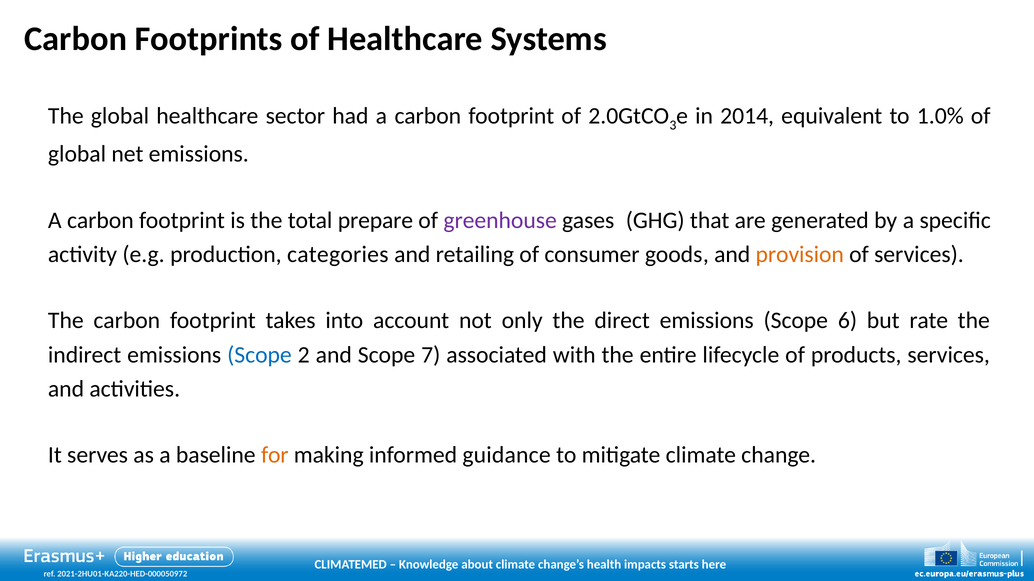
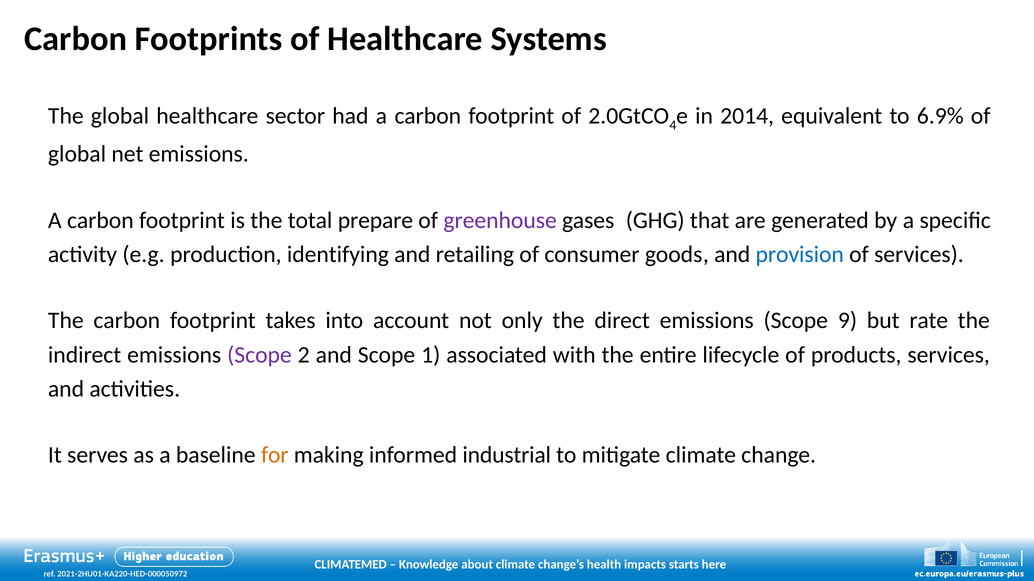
3: 3 -> 4 (673, 125)
1.0%: 1.0% -> 6.9% (940, 116)
categories: categories -> identifying (338, 255)
provision colour: orange -> blue (800, 255)
6: 6 -> 9 (848, 321)
Scope colour: blue -> purple (259, 355)
7: 7 -> 1 (431, 355)
guidance: guidance -> industrial (507, 456)
